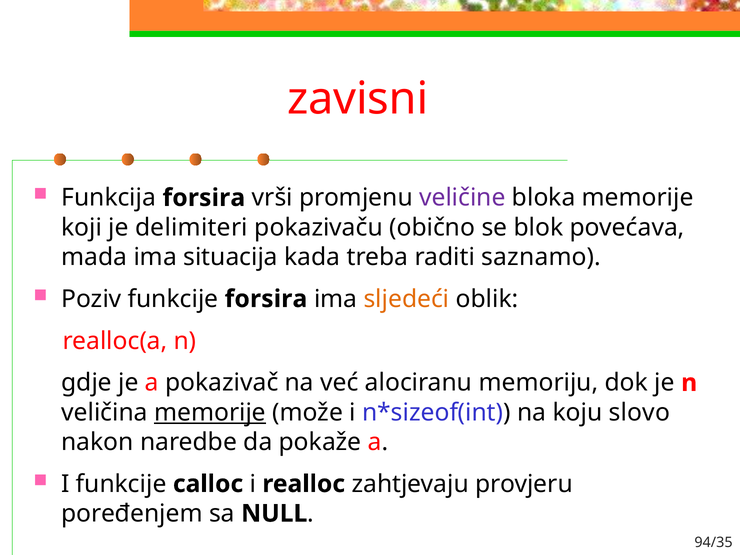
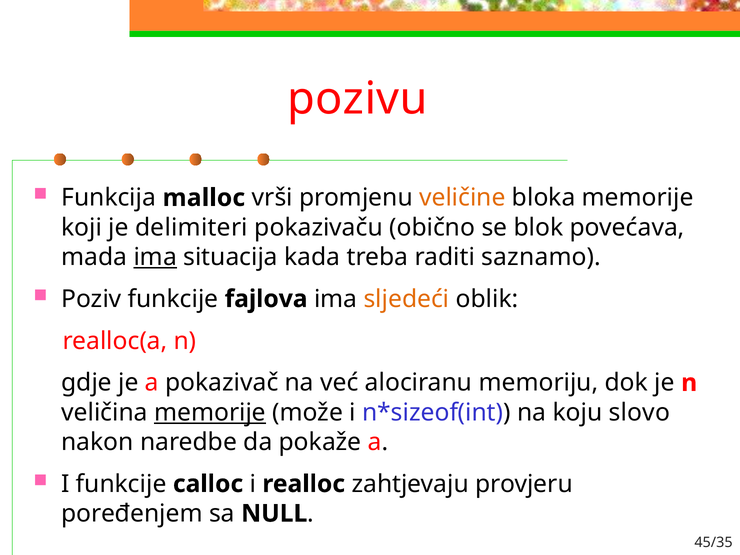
zavisni: zavisni -> pozivu (357, 99)
Funkcija forsira: forsira -> malloc (204, 198)
veličine colour: purple -> orange (462, 198)
ima underline: none -> present (155, 257)
funkcije forsira: forsira -> fajlova (266, 299)
94/35: 94/35 -> 45/35 (714, 543)
